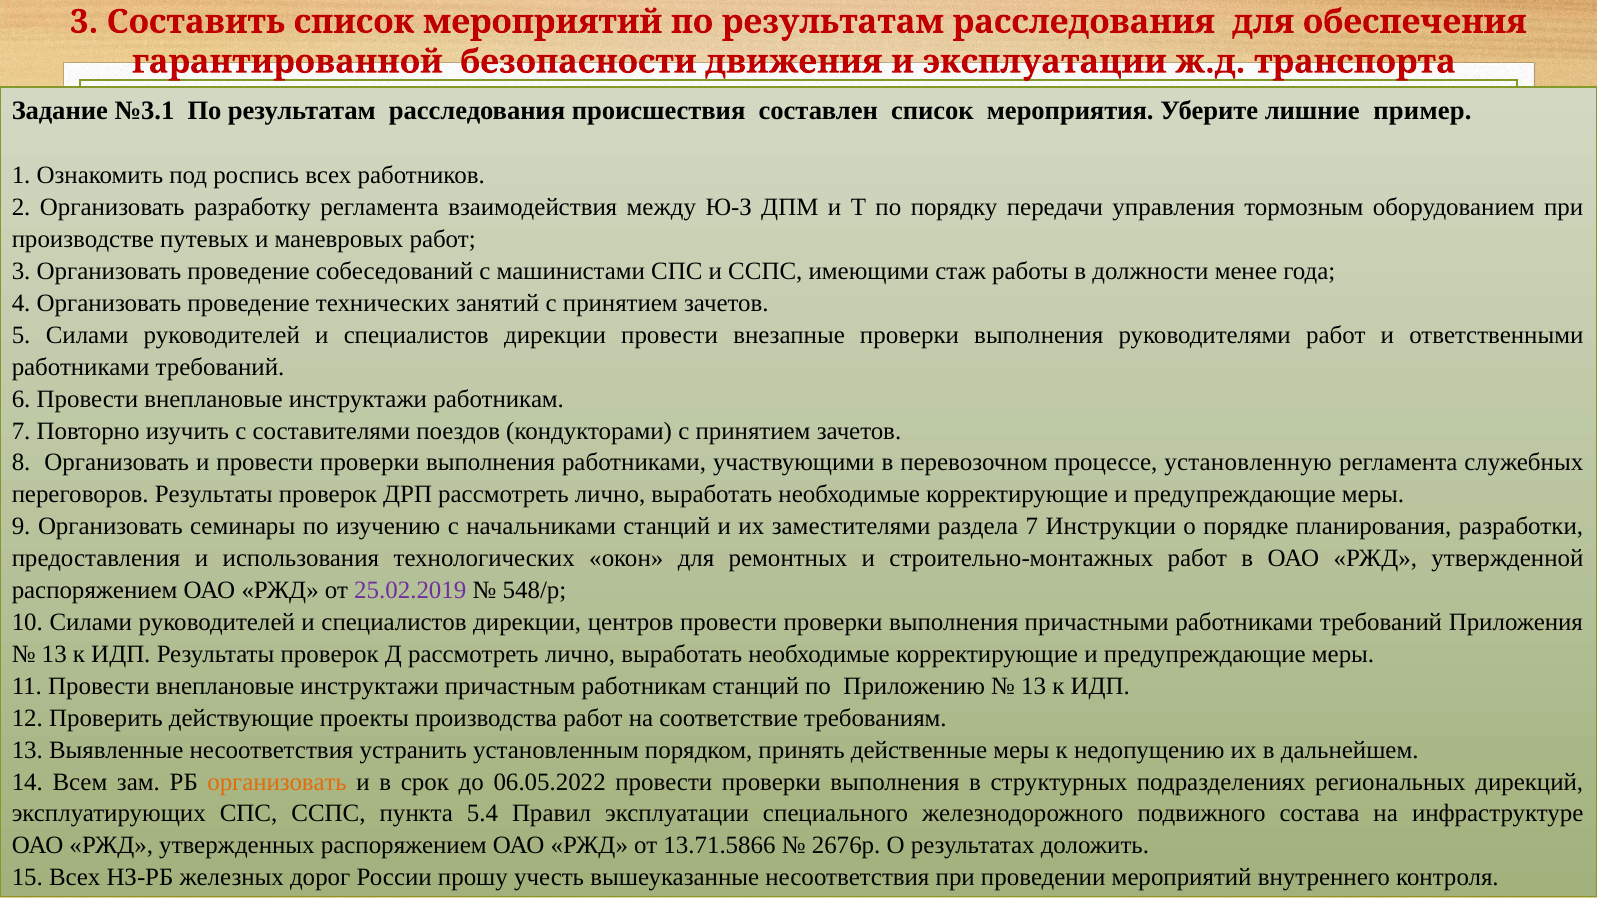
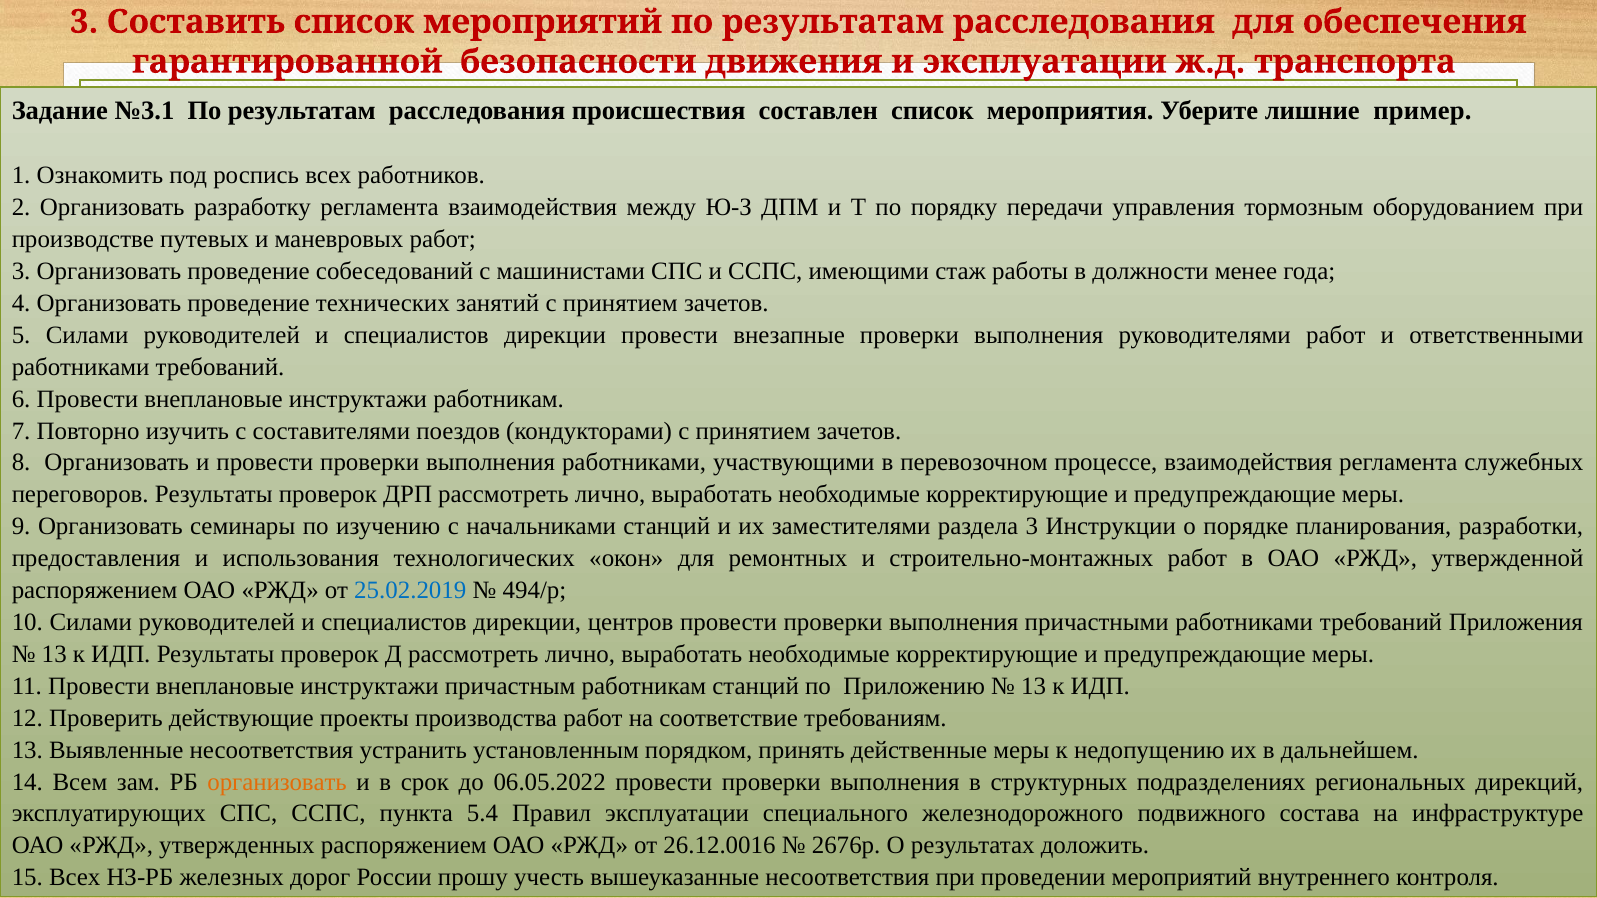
процессе установленную: установленную -> взаимодействия (1248, 463)
раздела 7: 7 -> 3 (1032, 527)
25.02.2019 colour: purple -> blue (410, 591)
548/р: 548/р -> 494/р (534, 591)
13.71.5866: 13.71.5866 -> 26.12.0016 (720, 846)
